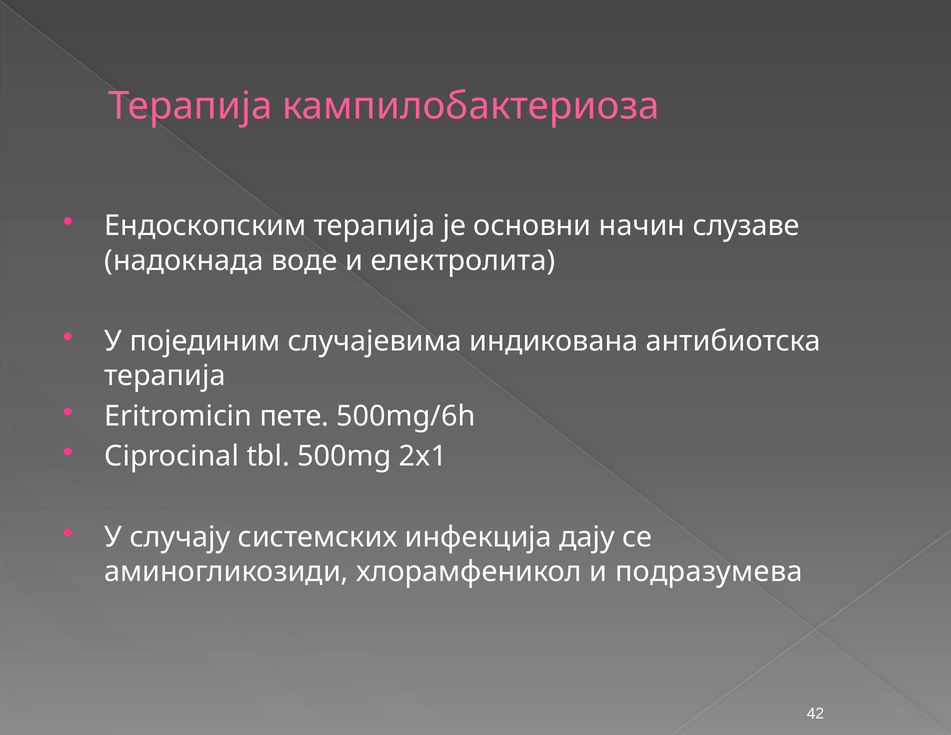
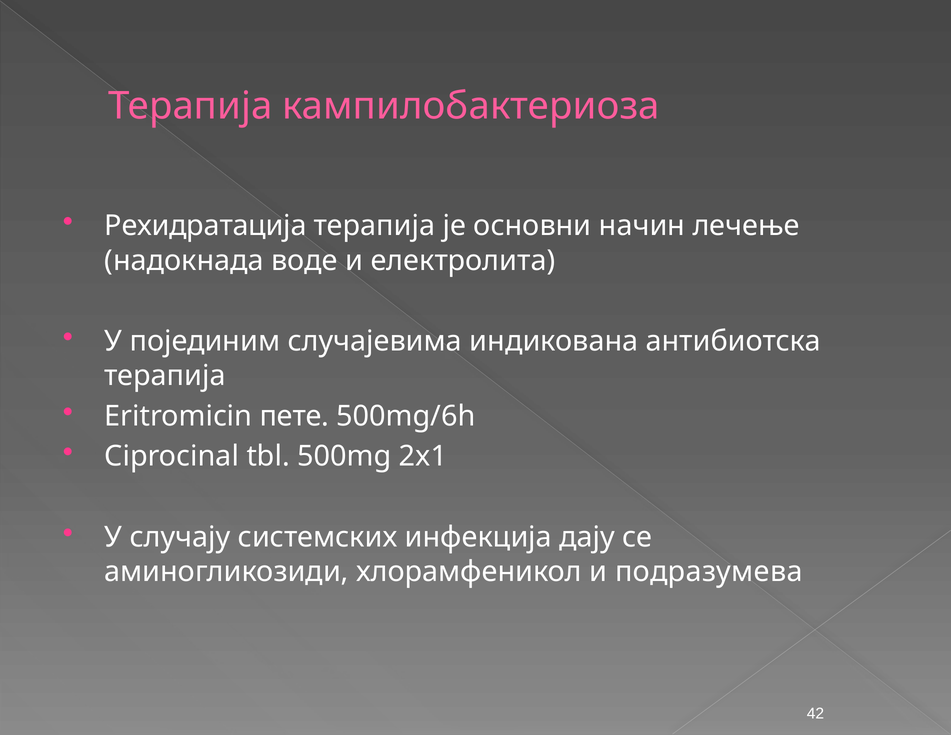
Ендоскопским: Ендоскопским -> Рехидратација (205, 226)
слузаве: слузаве -> лечење (746, 226)
